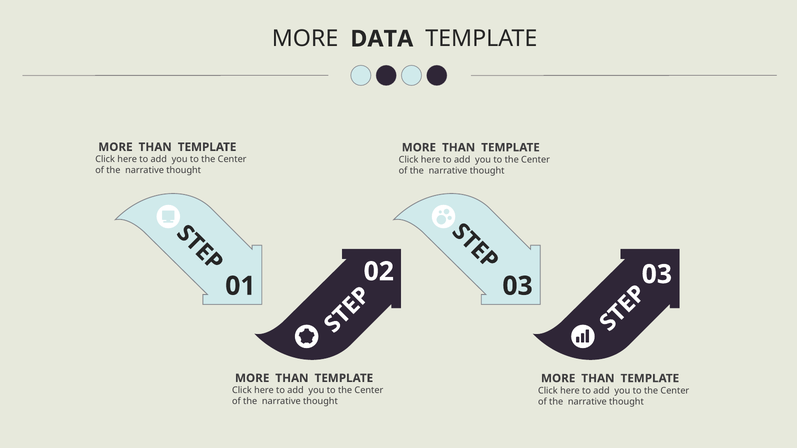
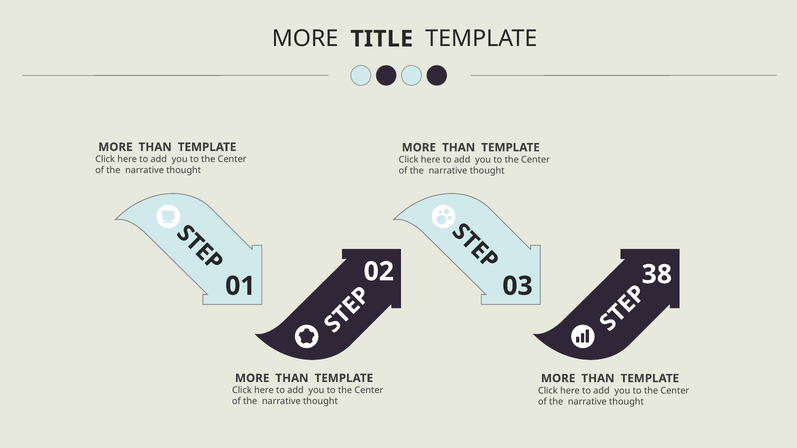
DATA: DATA -> TITLE (382, 39)
03 03: 03 -> 38 (657, 275)
